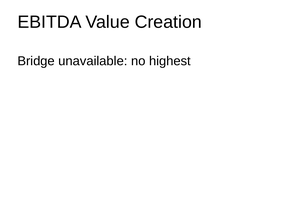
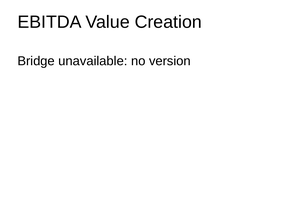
highest: highest -> version (170, 61)
